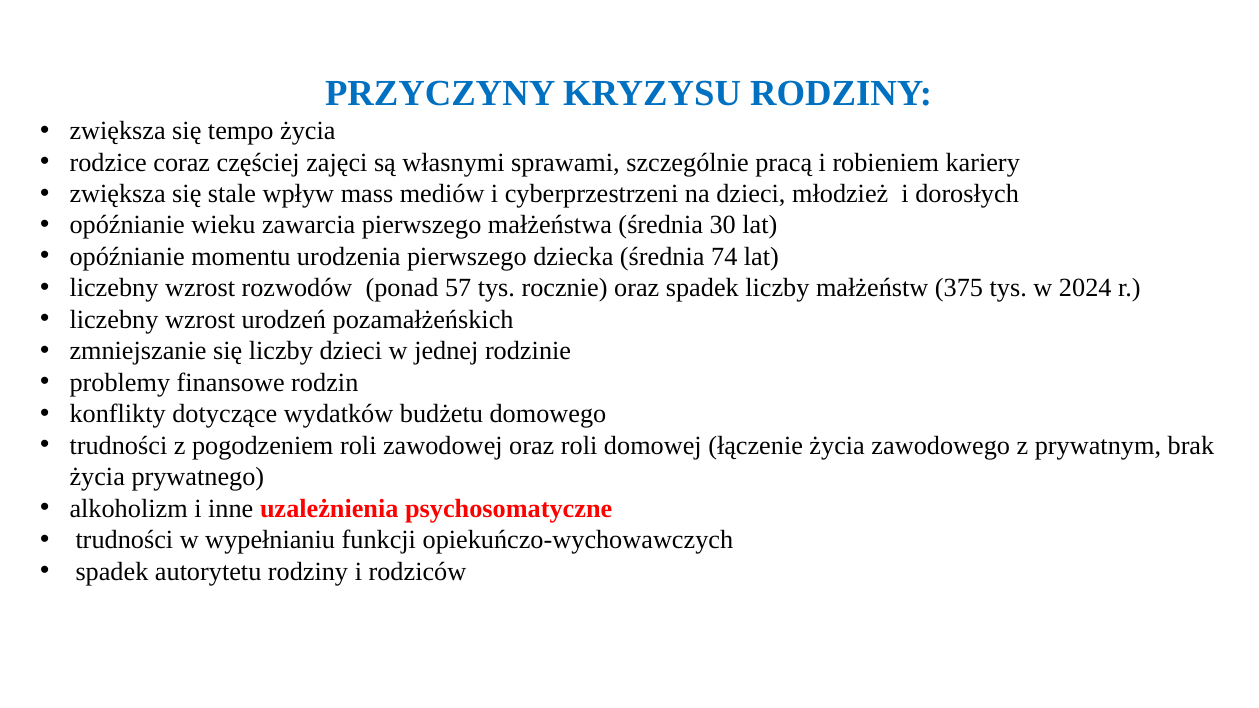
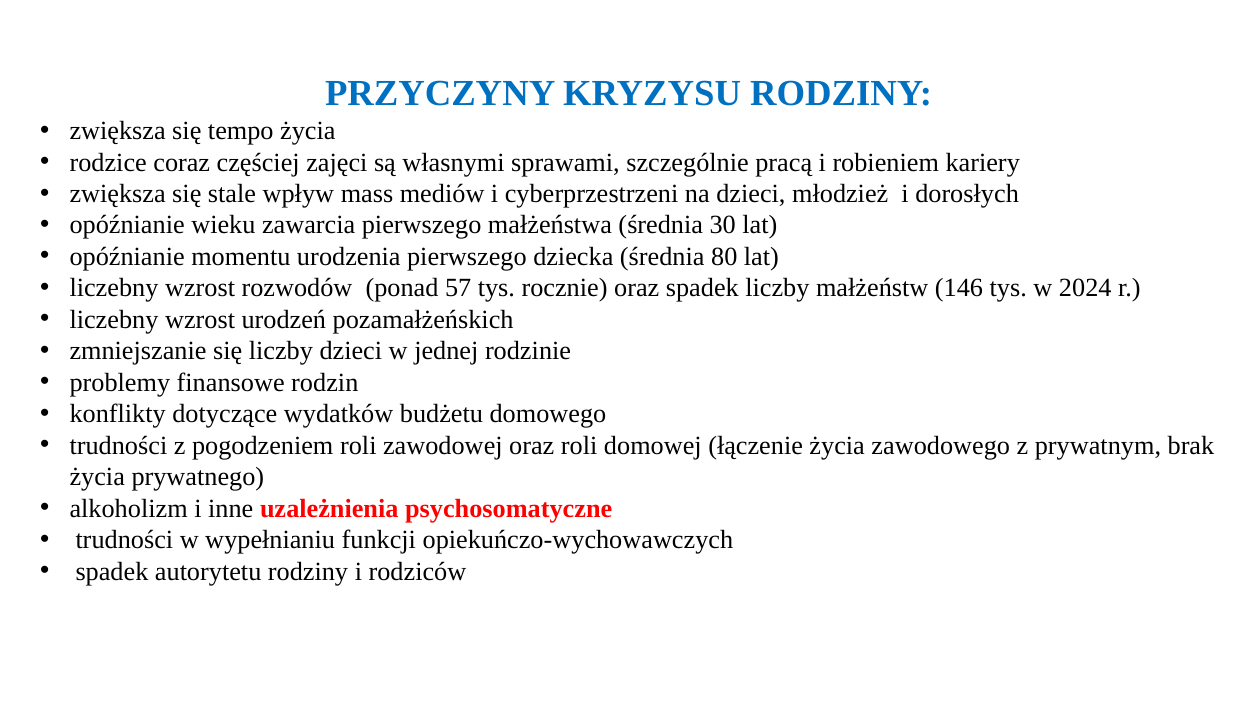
74: 74 -> 80 (724, 257)
375: 375 -> 146 (959, 288)
